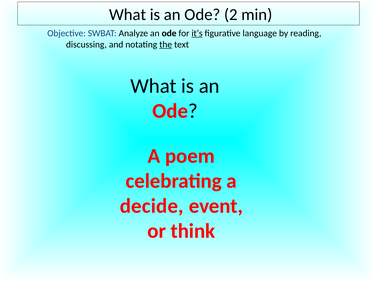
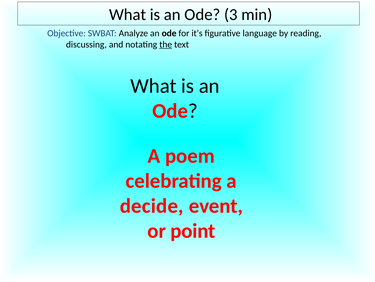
2: 2 -> 3 (231, 15)
it’s underline: present -> none (197, 33)
think: think -> point (193, 230)
